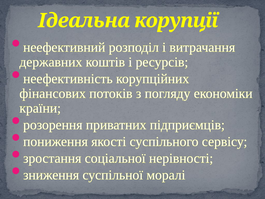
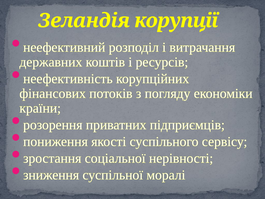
Ідеальна: Ідеальна -> Зеландія (84, 21)
